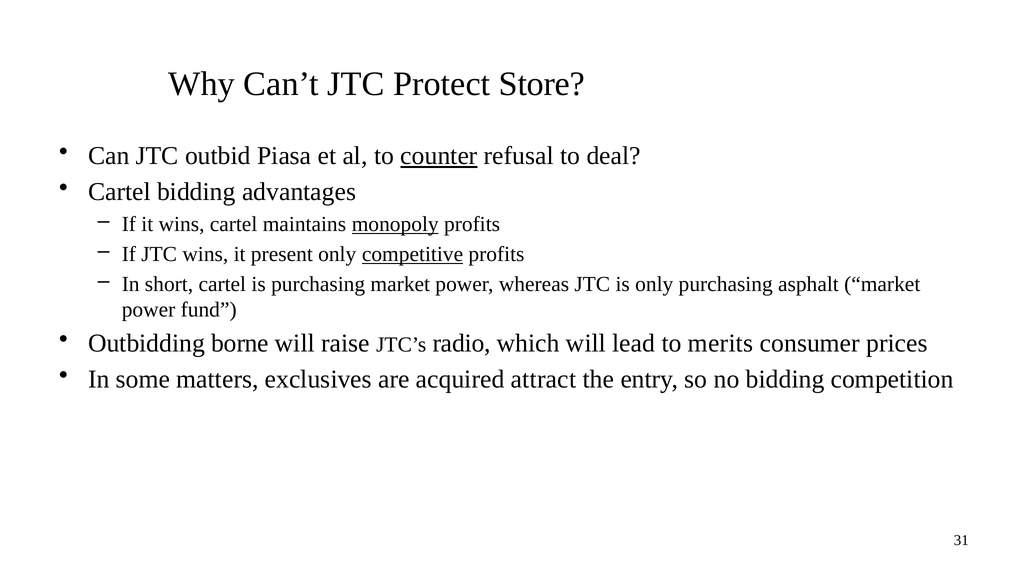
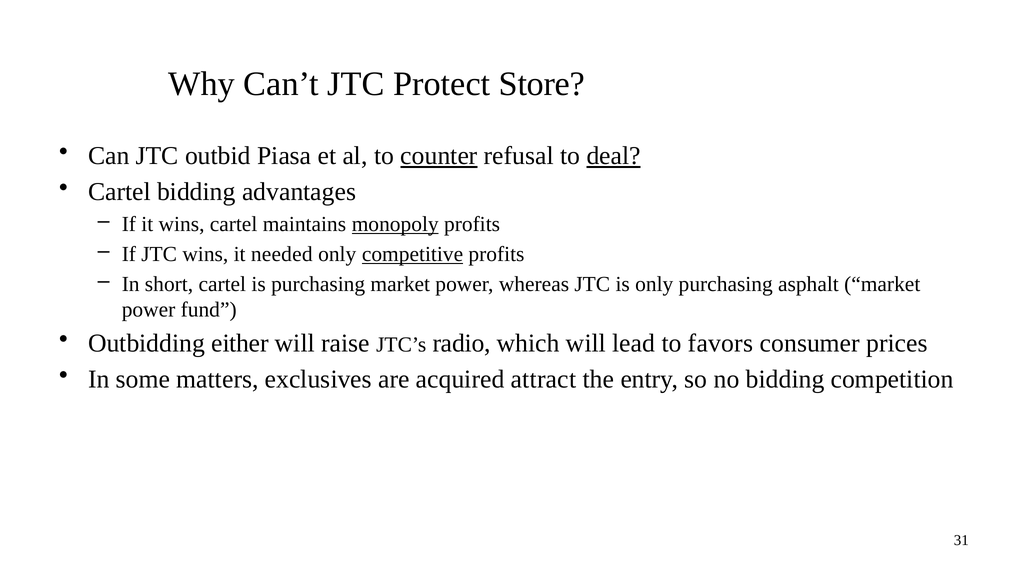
deal underline: none -> present (614, 156)
present: present -> needed (282, 254)
borne: borne -> either (240, 344)
merits: merits -> favors (721, 344)
